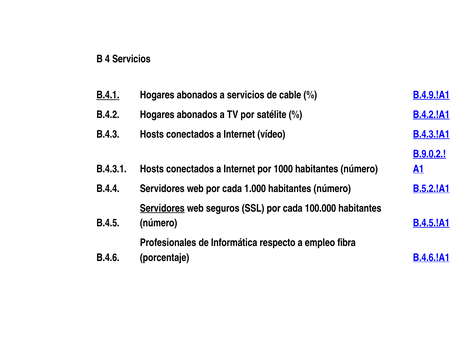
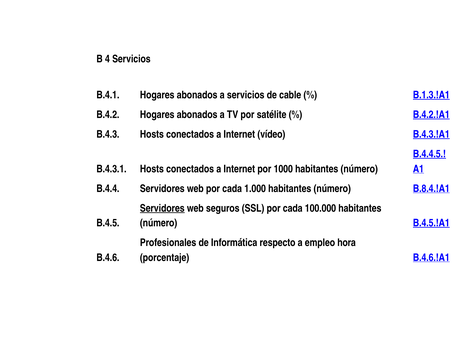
B.4.1 underline: present -> none (108, 95)
B.4.9.!A1: B.4.9.!A1 -> B.1.3.!A1 (431, 95)
B.9.0.2: B.9.0.2 -> B.4.4.5 (429, 154)
B.5.2.!A1: B.5.2.!A1 -> B.8.4.!A1 (431, 188)
fibra: fibra -> hora (347, 242)
